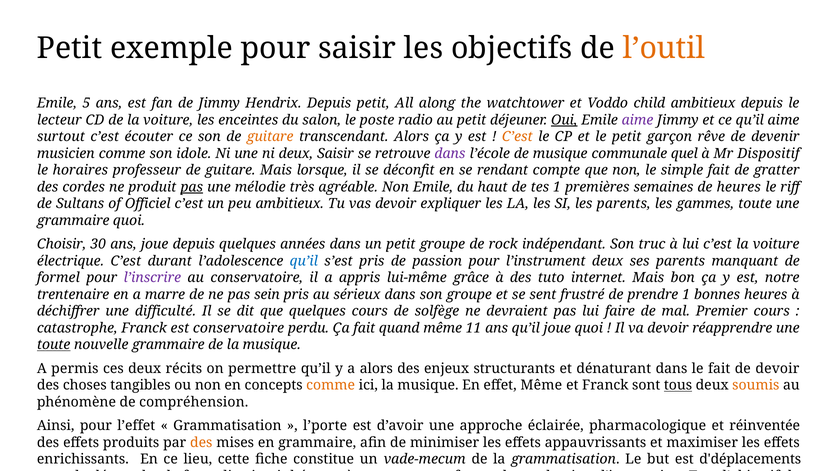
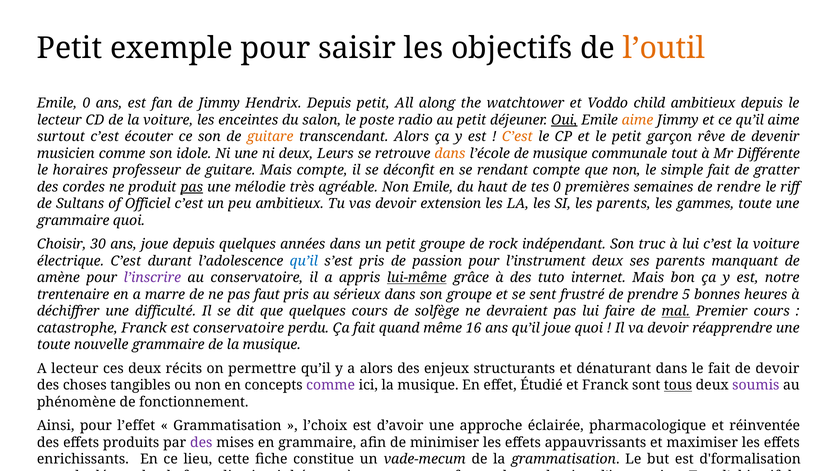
Emile 5: 5 -> 0 (86, 103)
aime colour: purple -> orange (637, 120)
deux Saisir: Saisir -> Leurs (335, 154)
dans colour: purple -> orange (450, 154)
communale quel: quel -> tout (684, 154)
Dispositif: Dispositif -> Différente (768, 154)
Mais lorsque: lorsque -> compte (322, 170)
tes 1: 1 -> 0 (557, 187)
de heures: heures -> rendre (739, 187)
expliquer: expliquer -> extension (451, 204)
formel: formel -> amène (58, 278)
lui-même underline: none -> present (417, 278)
sein: sein -> faut (267, 295)
prendre 1: 1 -> 5 (686, 295)
mal underline: none -> present (676, 311)
11: 11 -> 16 (474, 328)
toute underline: present -> none (54, 345)
A permis: permis -> lecteur (75, 369)
comme colour: orange -> purple (331, 386)
effet Même: Même -> Étudié (541, 386)
soumis colour: orange -> purple (756, 386)
compréhension: compréhension -> fonctionnement (194, 402)
l’porte: l’porte -> l’choix (325, 426)
des colour: orange -> purple (201, 443)
d'déplacements: d'déplacements -> d'formalisation (750, 460)
